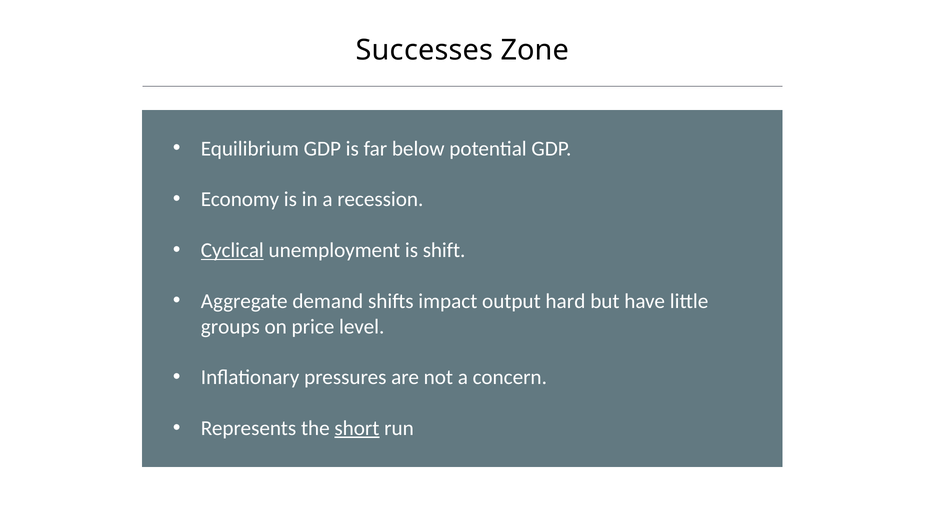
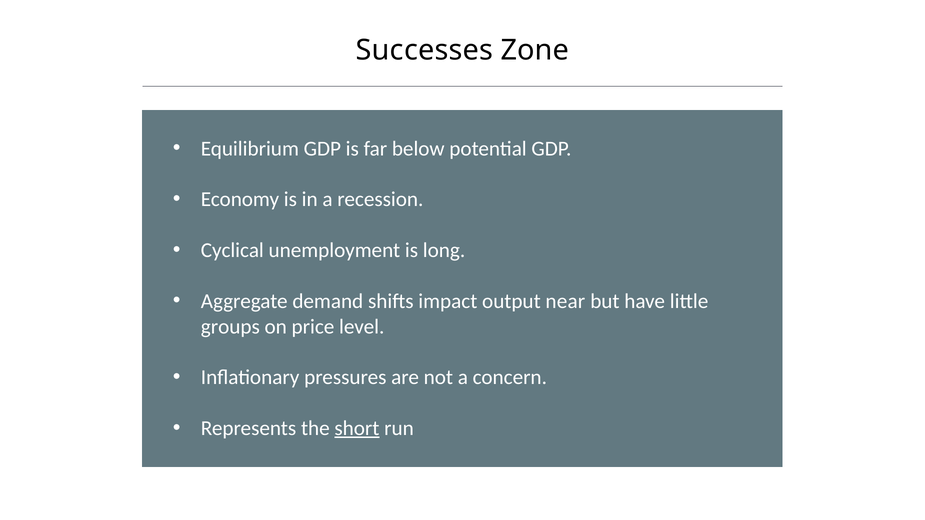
Cyclical underline: present -> none (232, 250)
shift: shift -> long (444, 250)
hard: hard -> near (565, 301)
